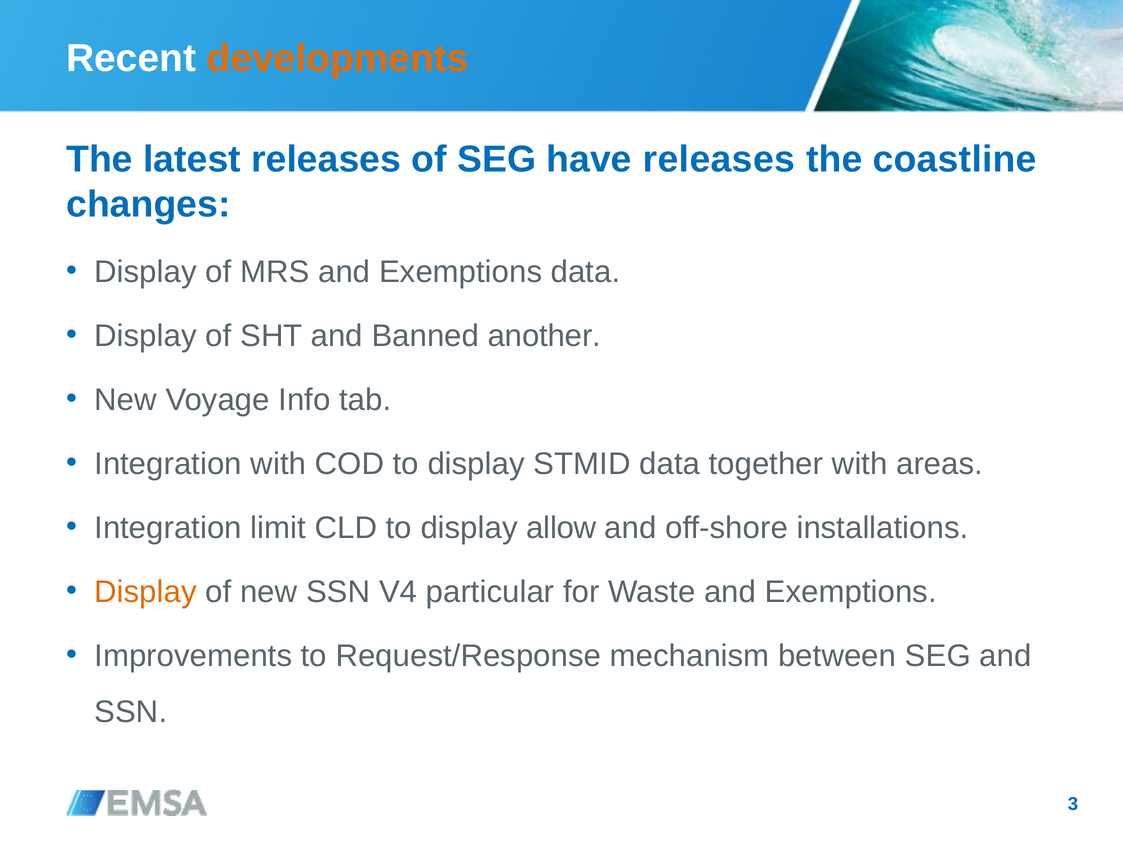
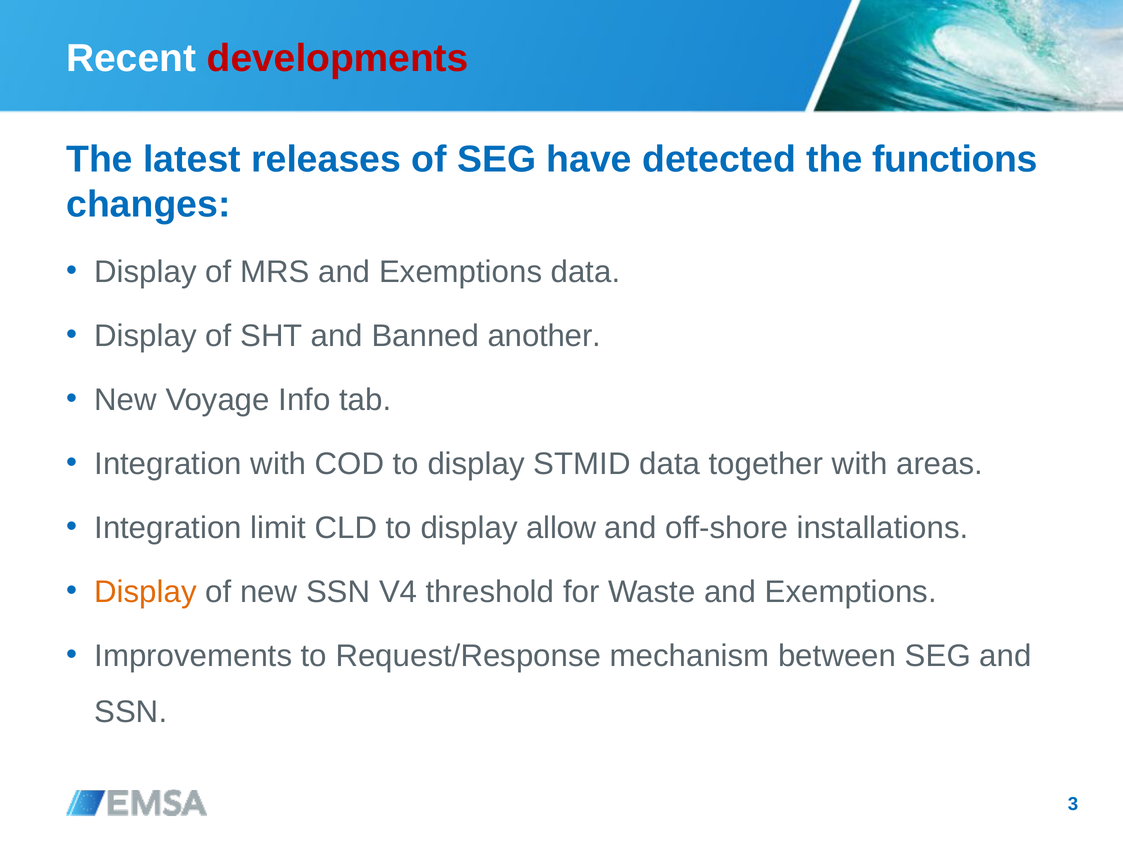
developments colour: orange -> red (338, 59)
have releases: releases -> detected (719, 160)
coastline: coastline -> functions (955, 160)
particular: particular -> threshold (490, 592)
